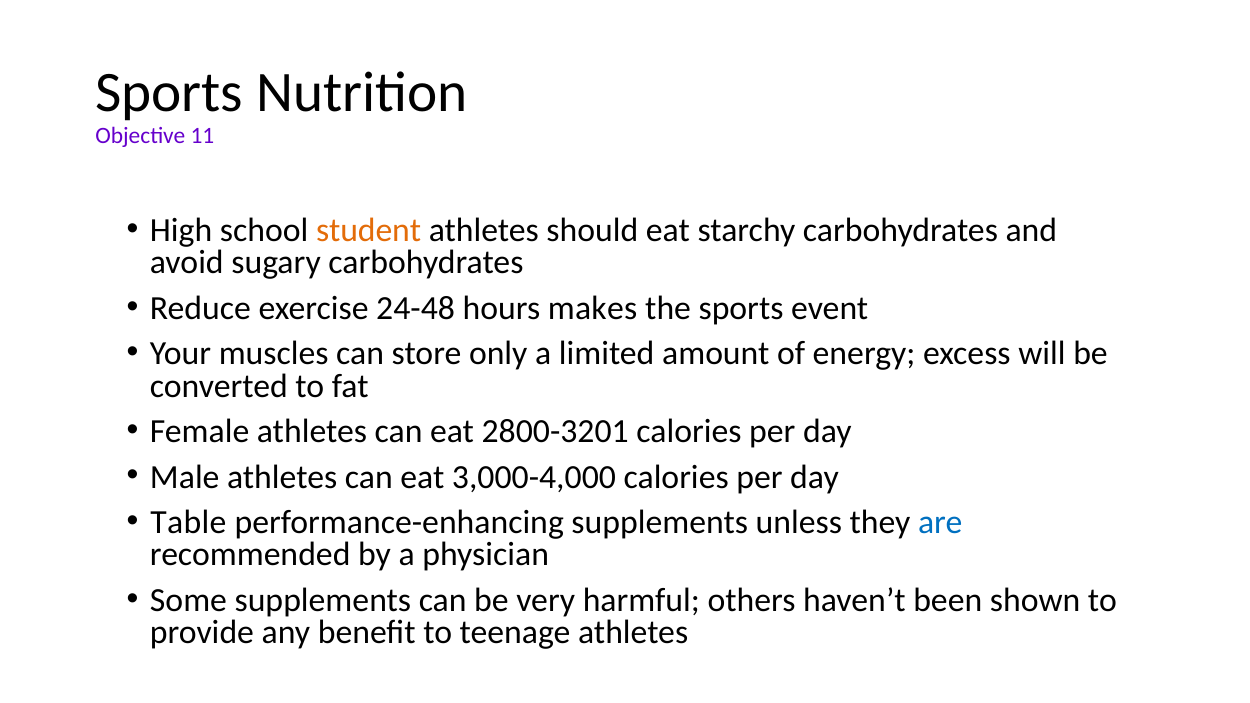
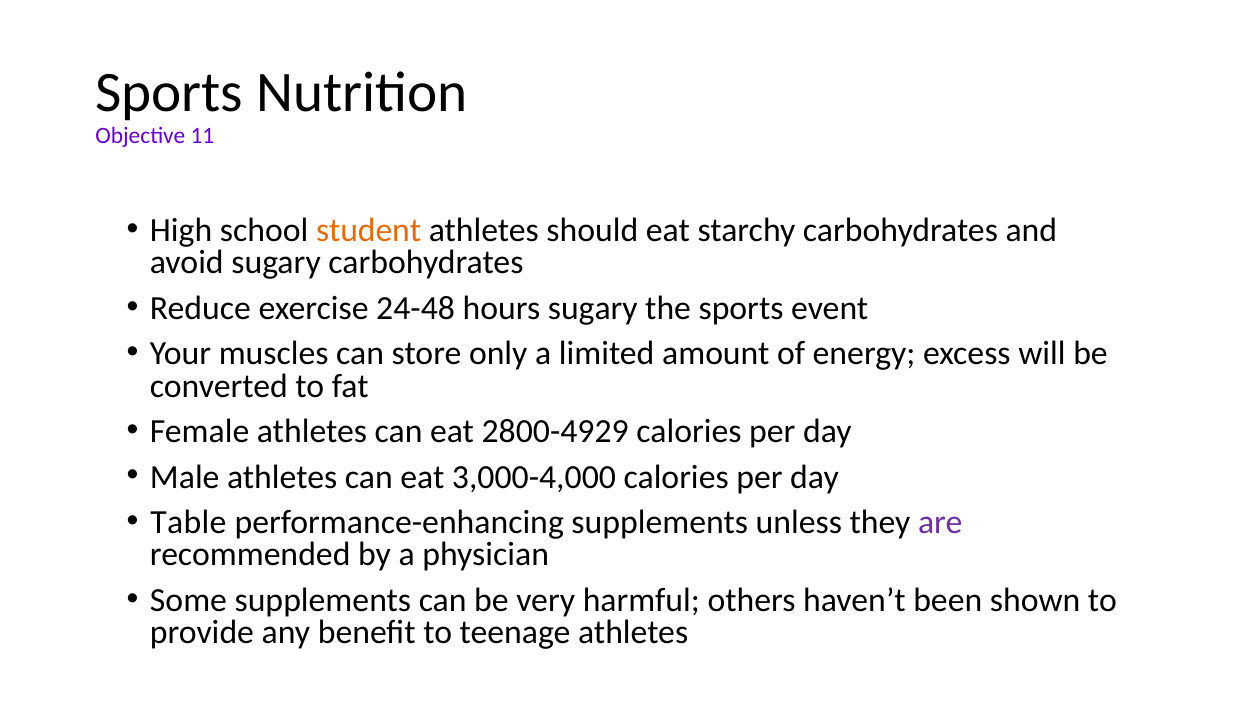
hours makes: makes -> sugary (593, 308)
2800-3201: 2800-3201 -> 2800-4929 (555, 432)
are colour: blue -> purple (940, 522)
